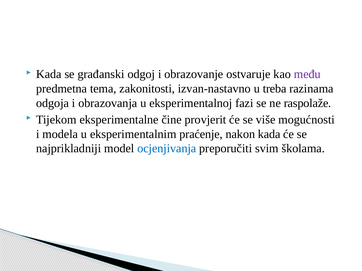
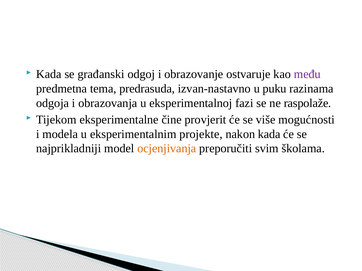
zakonitosti: zakonitosti -> predrasuda (147, 89)
treba: treba -> puku (275, 89)
praćenje: praćenje -> projekte (201, 134)
ocjenjivanja colour: blue -> orange (167, 149)
